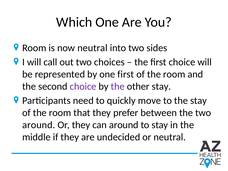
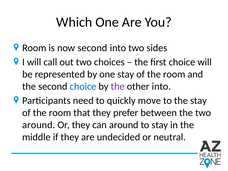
now neutral: neutral -> second (92, 48)
one first: first -> stay (126, 74)
choice colour: purple -> blue (83, 86)
other stay: stay -> into (161, 86)
